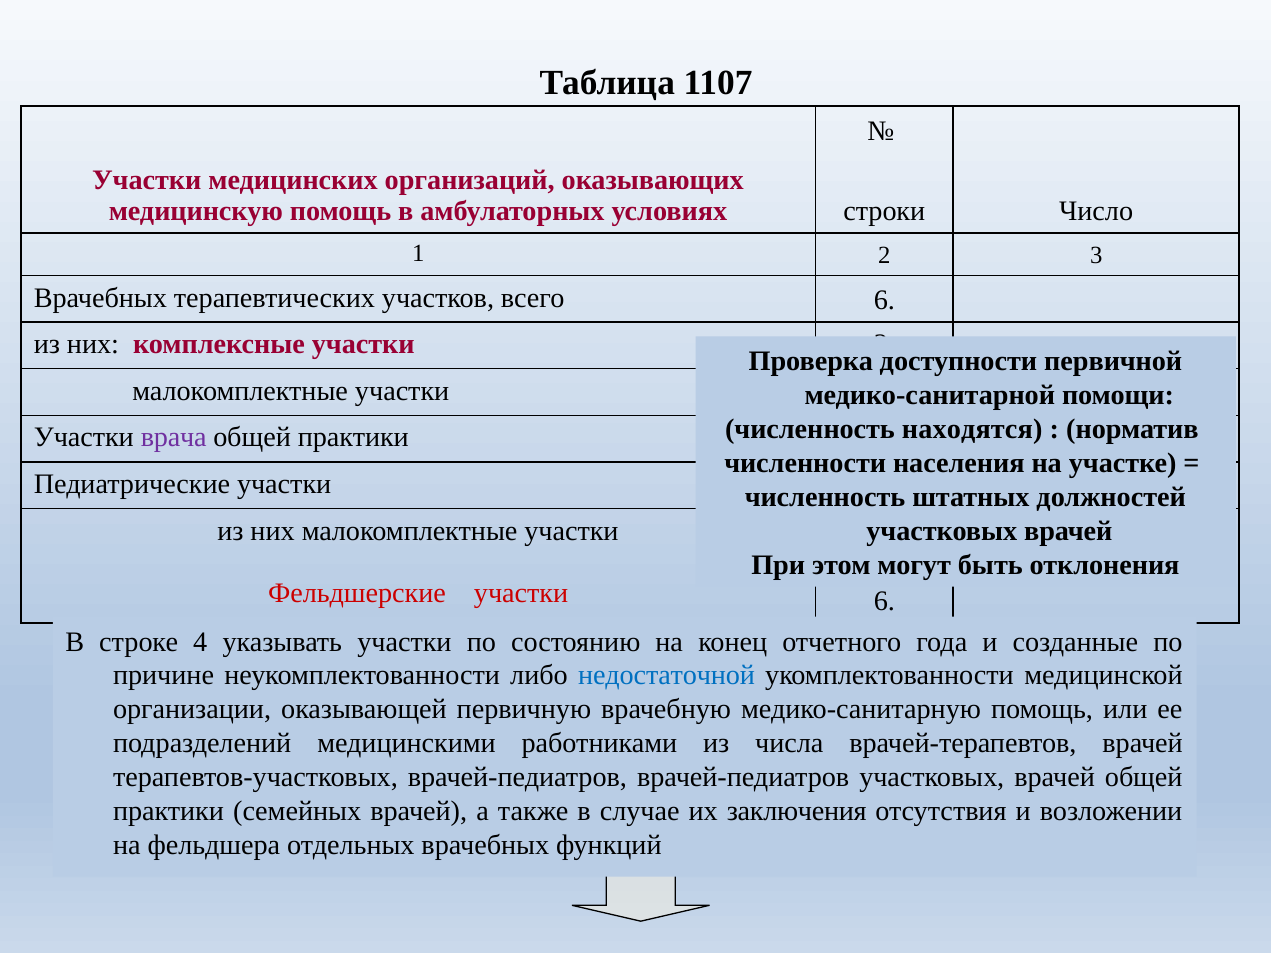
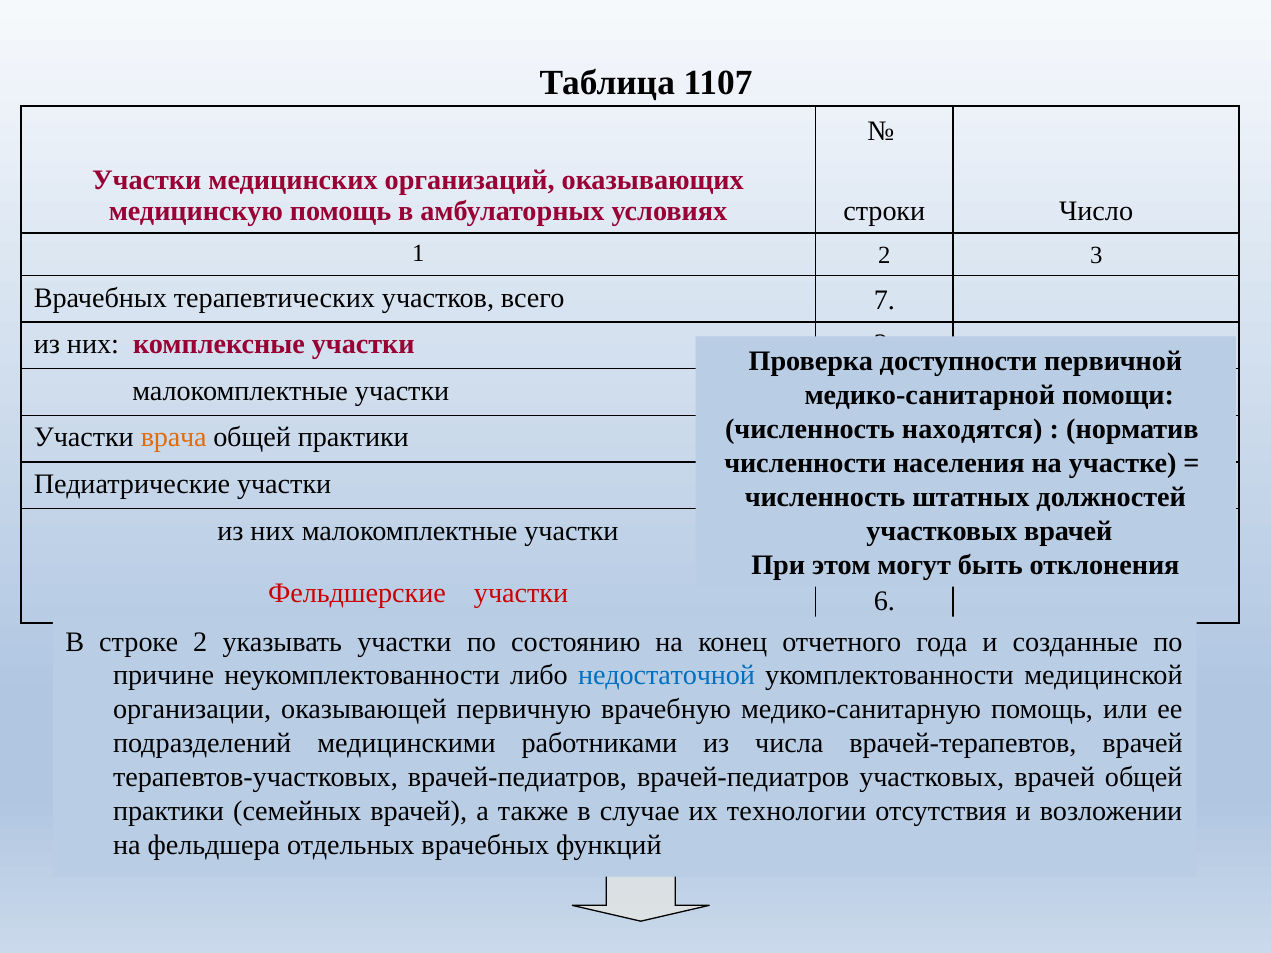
всего 6: 6 -> 7 (884, 300)
врача colour: purple -> orange (174, 438)
строке 4: 4 -> 2 (200, 642)
заключения: заключения -> технологии (797, 811)
